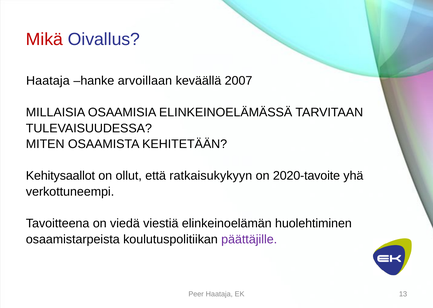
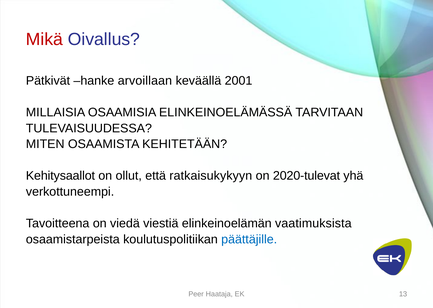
Haataja: Haataja -> Pätkivät (48, 81)
2007: 2007 -> 2001 (239, 81)
2020-tavoite: 2020-tavoite -> 2020-tulevat (307, 176)
huolehtiminen: huolehtiminen -> vaatimuksista (313, 224)
päättäjille colour: purple -> blue (249, 240)
